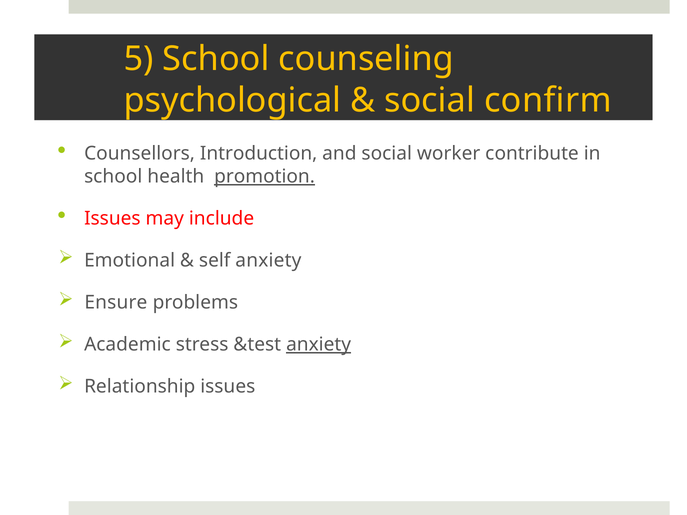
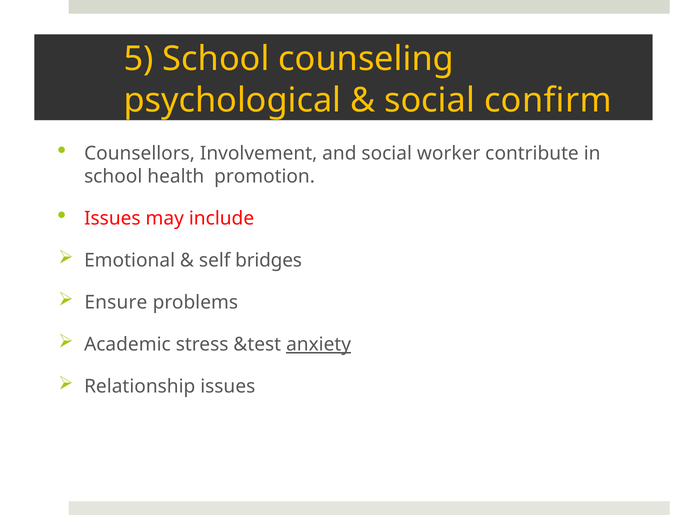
Introduction: Introduction -> Involvement (259, 154)
promotion underline: present -> none (265, 177)
self anxiety: anxiety -> bridges (269, 261)
